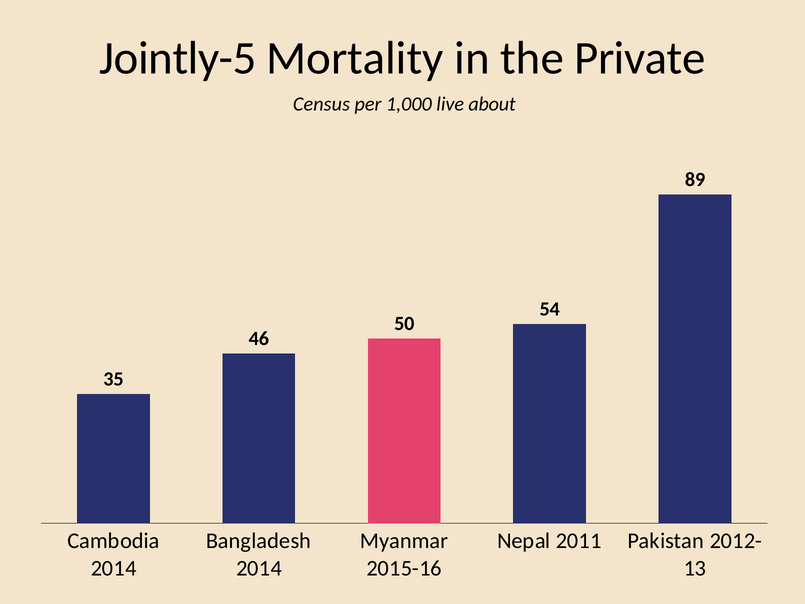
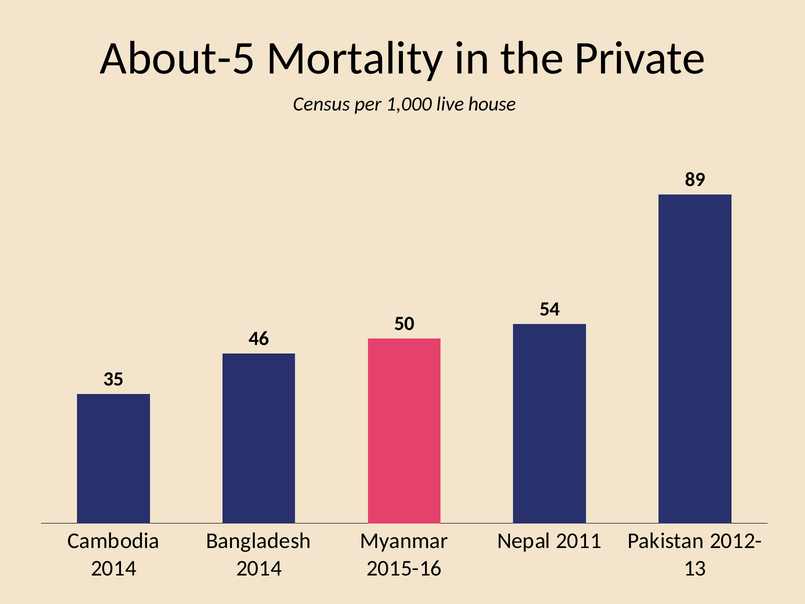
Jointly-5: Jointly-5 -> About-5 (178, 58)
about: about -> house (492, 104)
